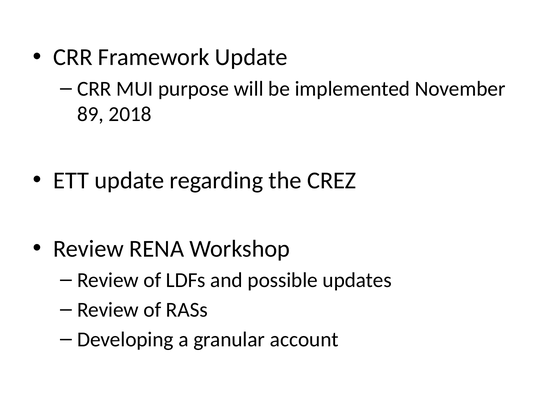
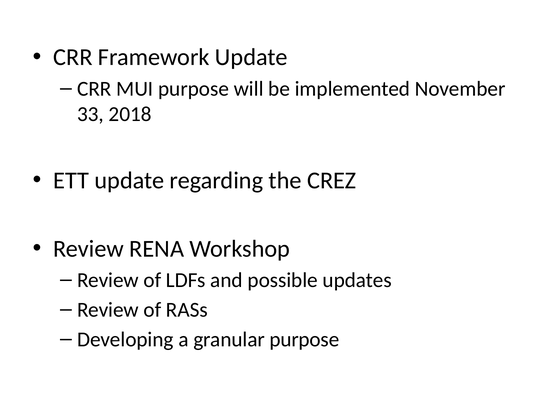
89: 89 -> 33 (91, 114)
granular account: account -> purpose (304, 339)
